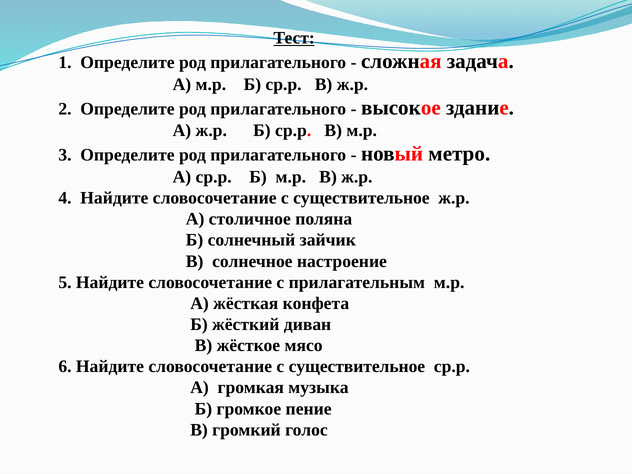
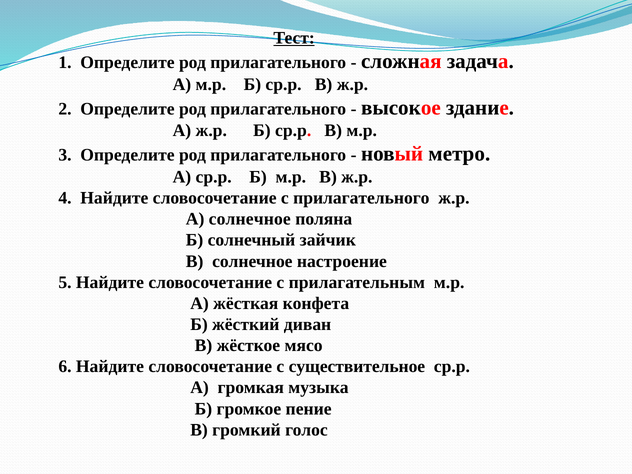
существительное: существительное -> прилагательного (361, 198)
А столичное: столичное -> солнечное (250, 219)
